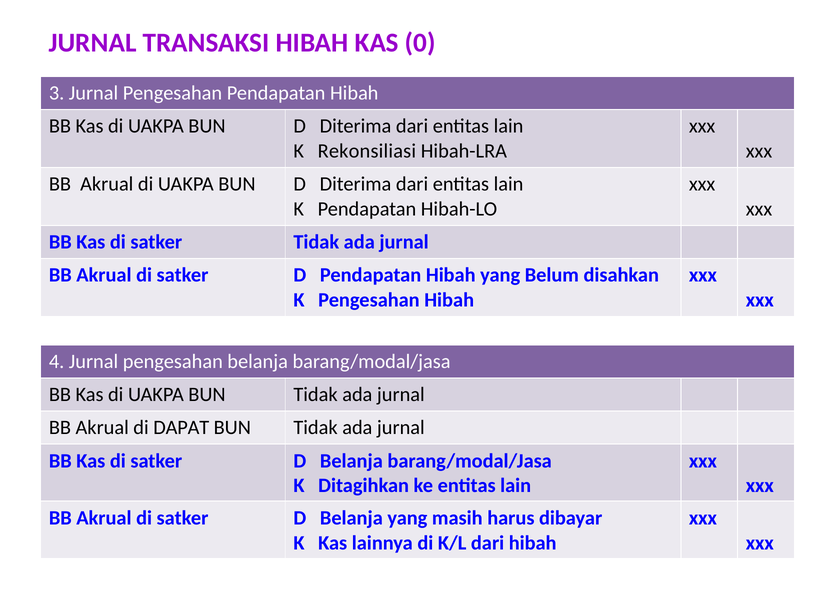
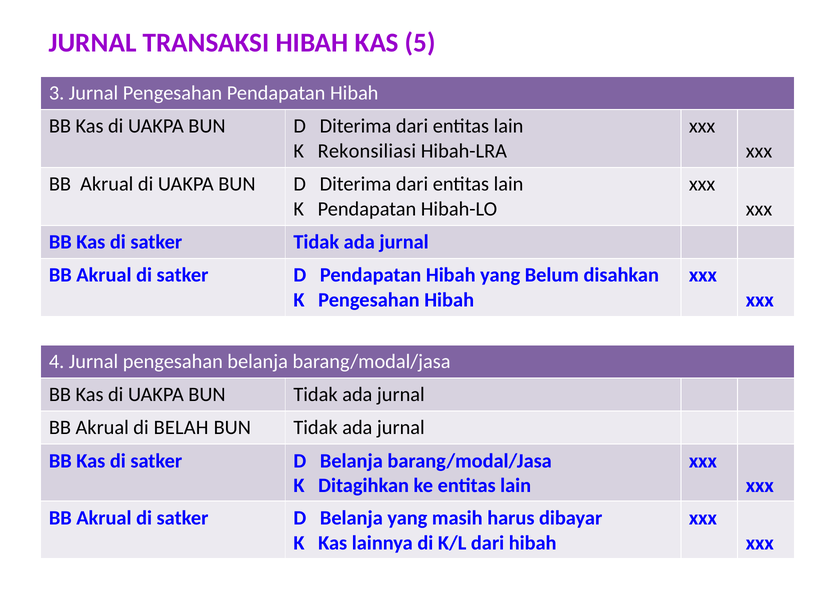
0: 0 -> 5 (420, 43)
DAPAT: DAPAT -> BELAH (181, 427)
